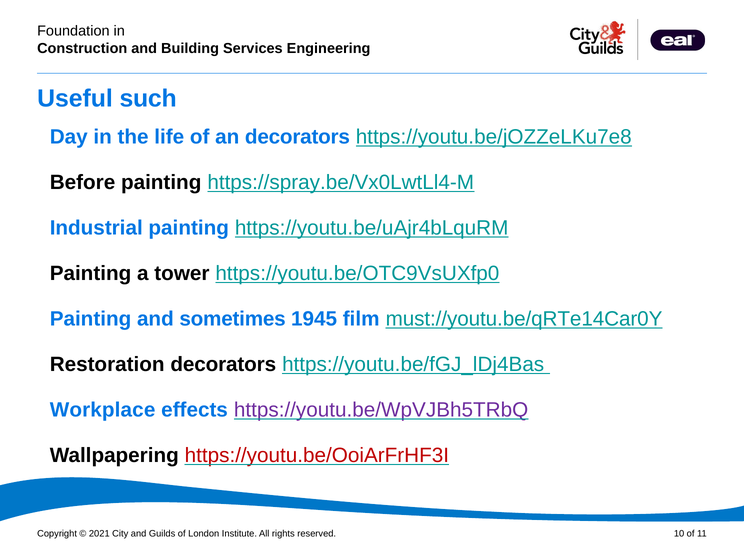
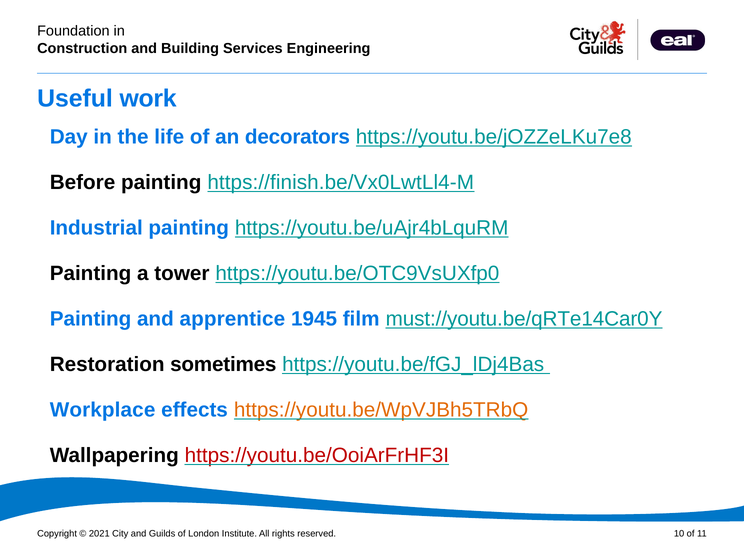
such: such -> work (148, 99)
https://spray.be/Vx0LwtLl4-M: https://spray.be/Vx0LwtLl4-M -> https://finish.be/Vx0LwtLl4-M (341, 182)
sometimes: sometimes -> apprentice (232, 319)
Restoration decorators: decorators -> sometimes (223, 364)
https://youtu.be/WpVJBh5TRbQ colour: purple -> orange (381, 410)
